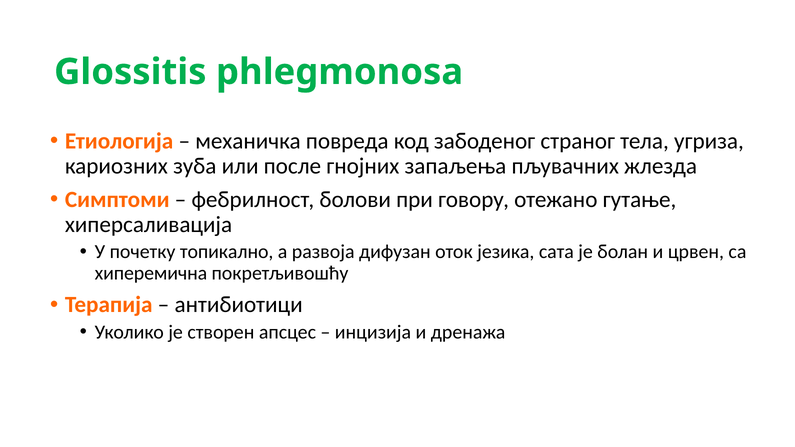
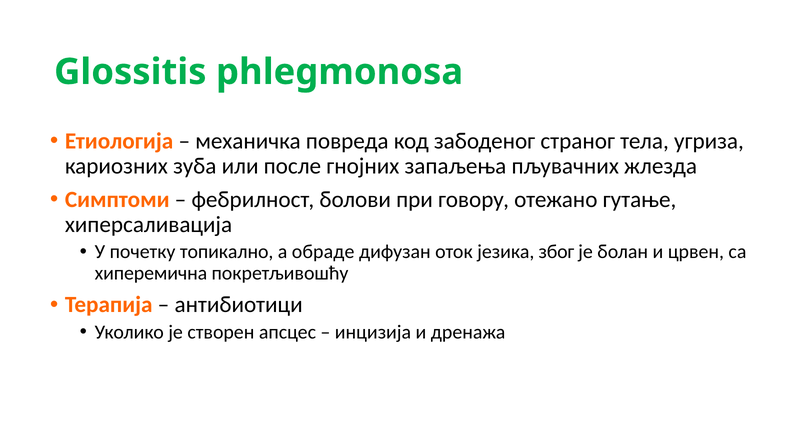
развоја: развоја -> обраде (323, 252)
сата: сата -> због (556, 252)
